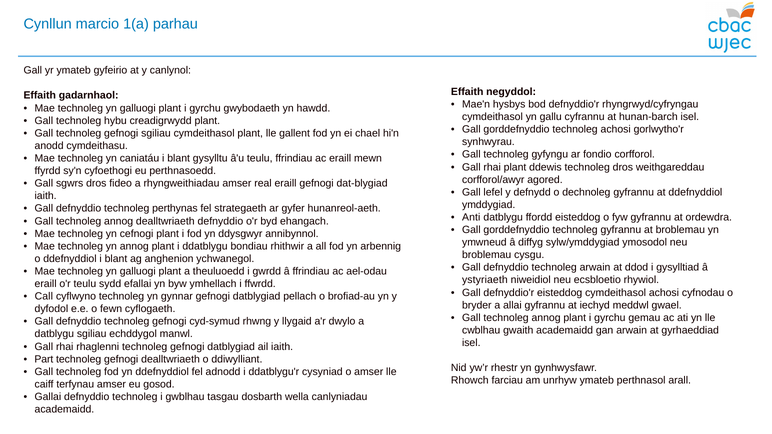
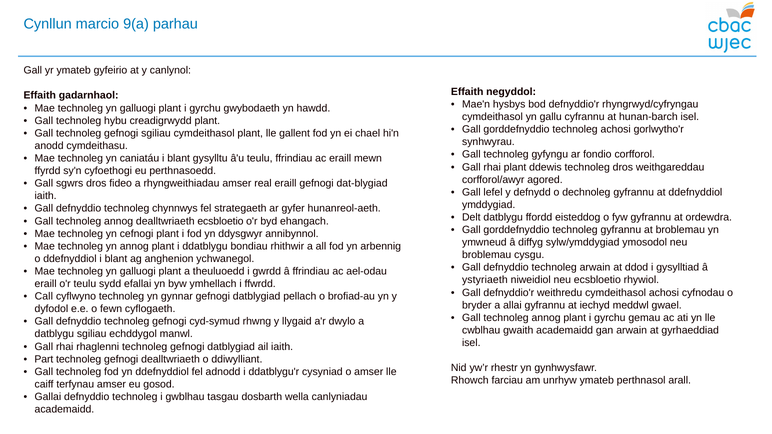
1(a: 1(a -> 9(a (136, 24)
perthynas: perthynas -> chynnwys (175, 209)
Anti: Anti -> Delt (471, 217)
dealltwriaeth defnyddio: defnyddio -> ecsbloetio (220, 221)
defnyddio'r eisteddog: eisteddog -> weithredu (560, 293)
